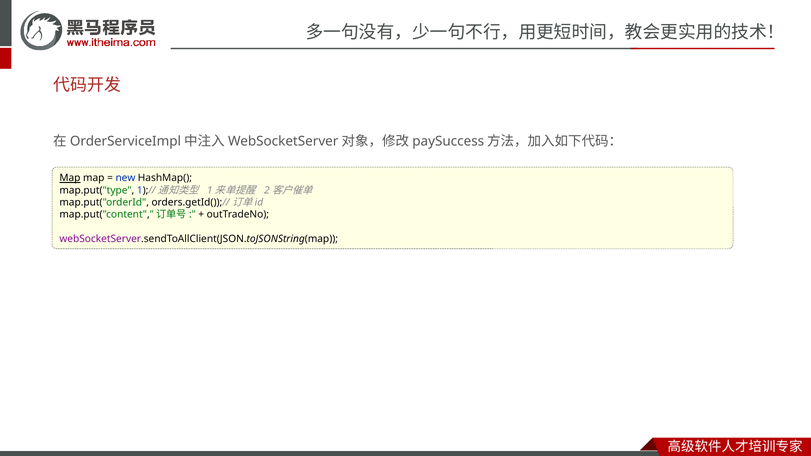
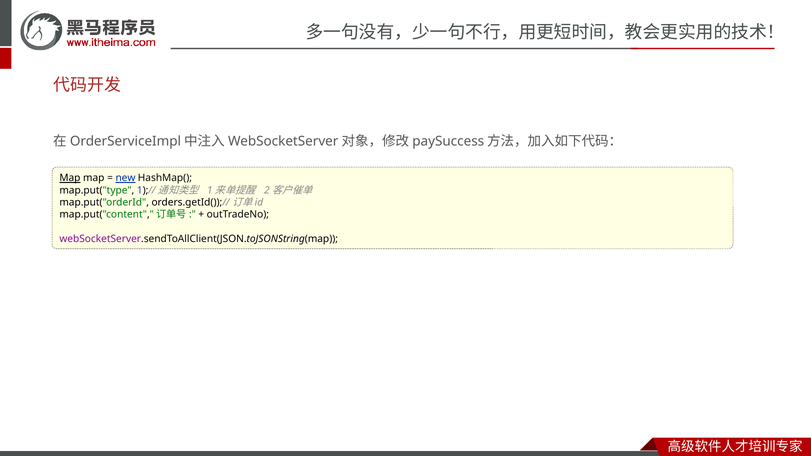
new underline: none -> present (125, 178)
